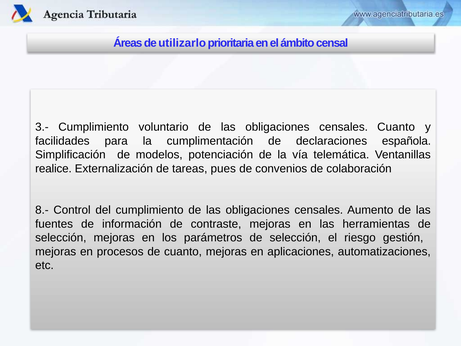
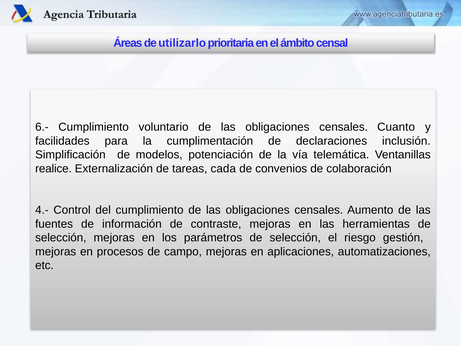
3.-: 3.- -> 6.- (42, 127)
española: española -> inclusión (406, 141)
pues: pues -> cada (223, 168)
8.-: 8.- -> 4.- (42, 210)
de cuanto: cuanto -> campo (183, 251)
